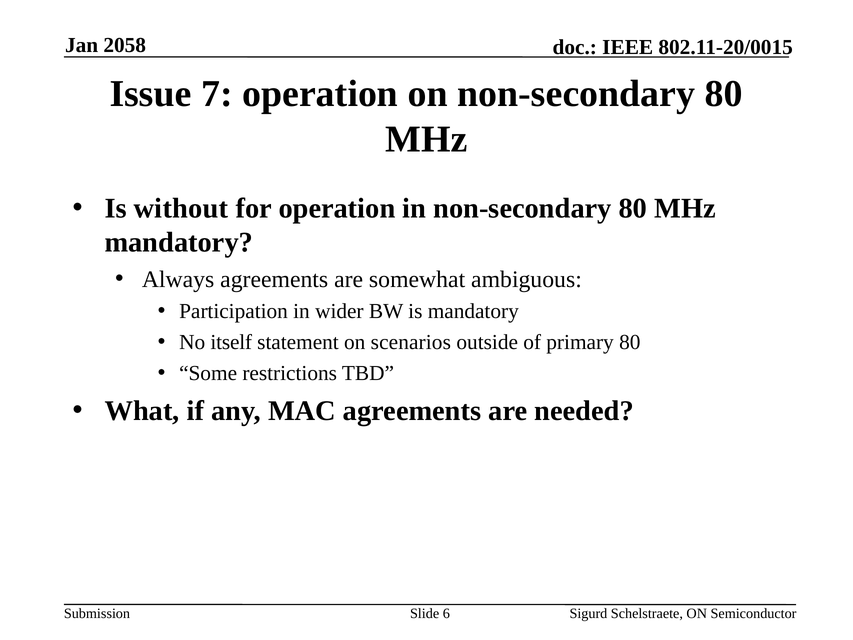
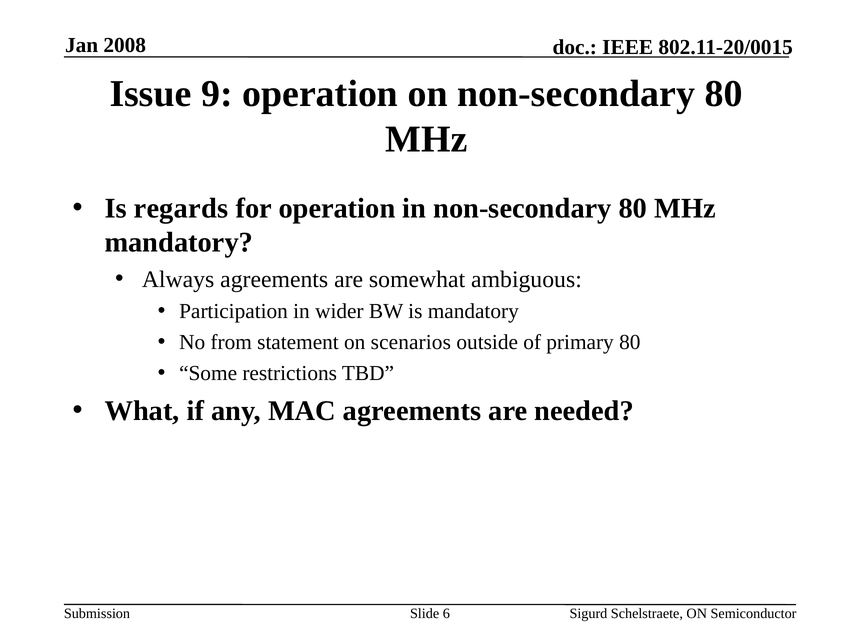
2058: 2058 -> 2008 (125, 45)
7: 7 -> 9 (217, 94)
without: without -> regards (181, 208)
itself: itself -> from (231, 342)
